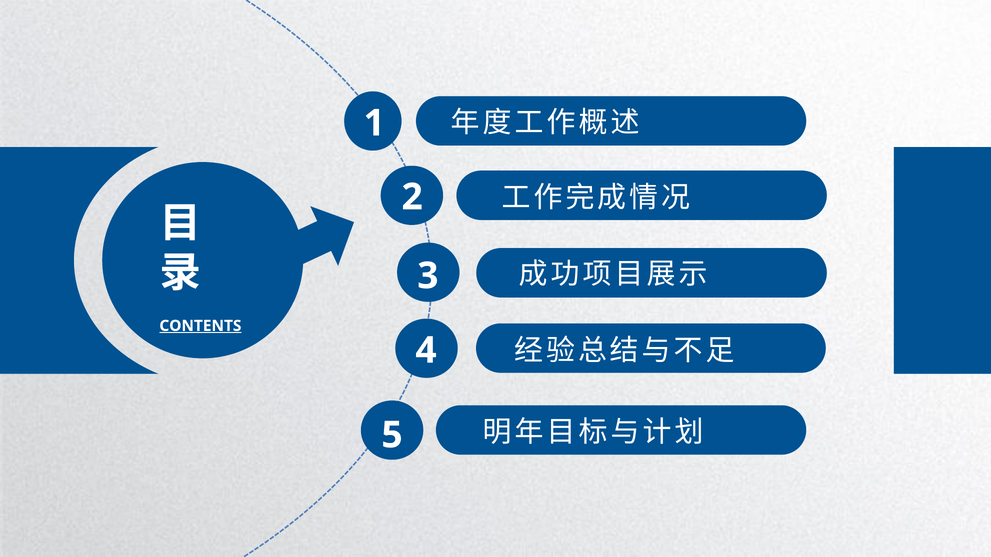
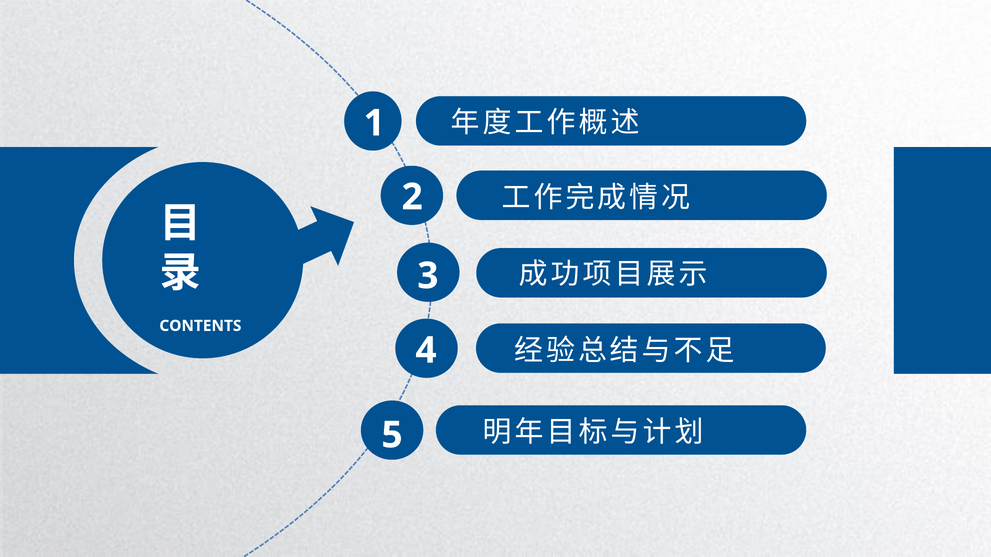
CONTENTS underline: present -> none (200, 326)
